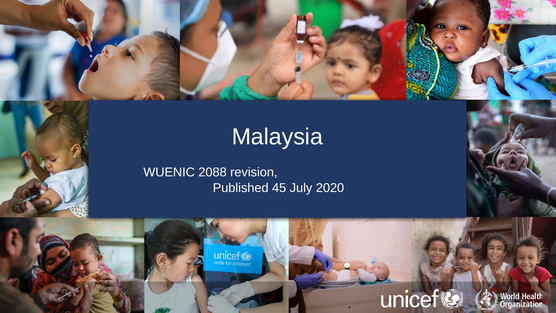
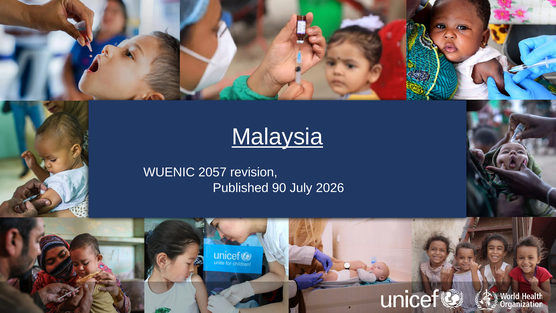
Malaysia underline: none -> present (277, 137)
2088: 2088 -> 2057 (213, 172)
45: 45 -> 90 (279, 188)
2020: 2020 -> 2026 (330, 188)
